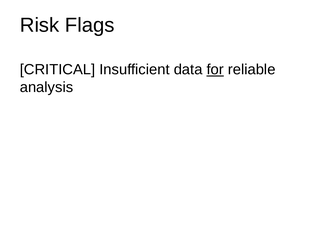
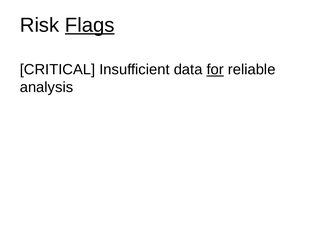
Flags underline: none -> present (90, 25)
